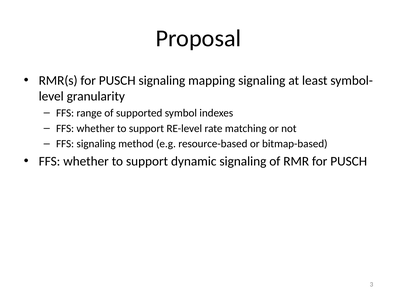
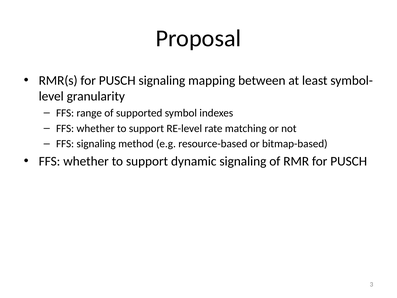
mapping signaling: signaling -> between (262, 80)
